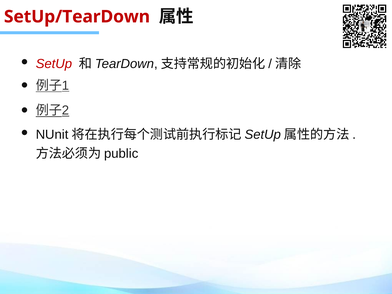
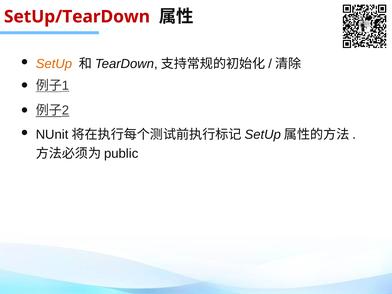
SetUp colour: red -> orange (54, 64)
